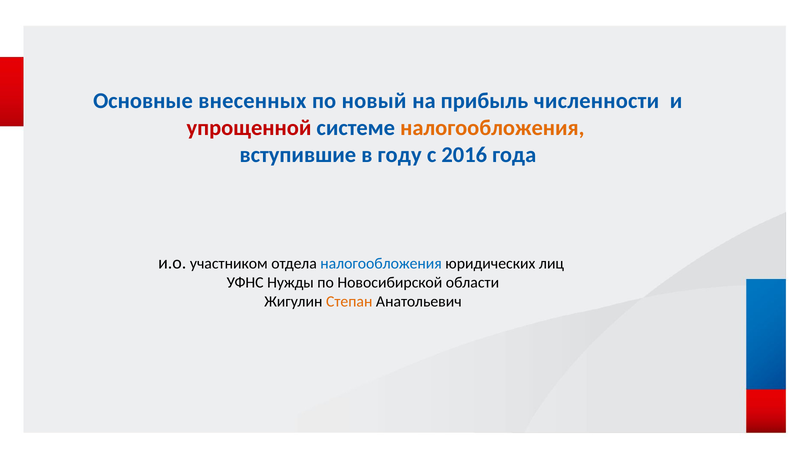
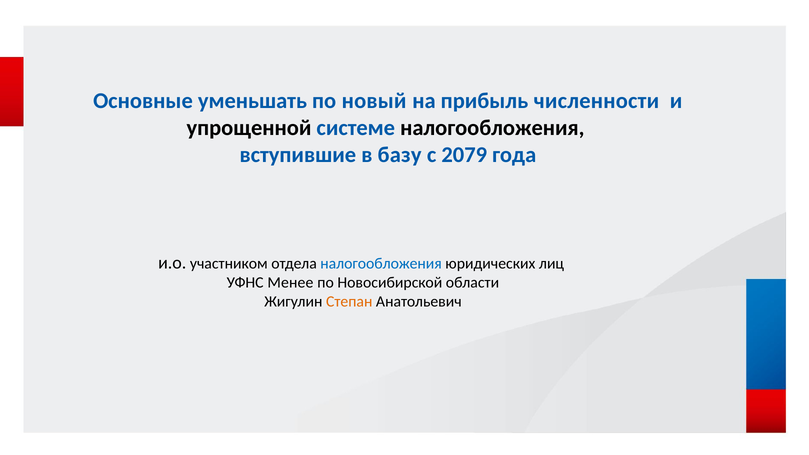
внесенных: внесенных -> уменьшать (252, 101)
упрощенной colour: red -> black (249, 128)
налогообложения colour: orange -> black (492, 128)
году: году -> базу (400, 155)
2016: 2016 -> 2079 (464, 155)
Нужды: Нужды -> Менее (290, 283)
